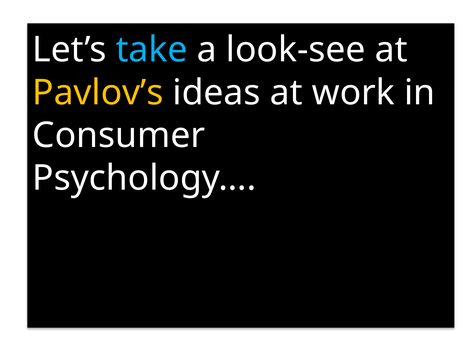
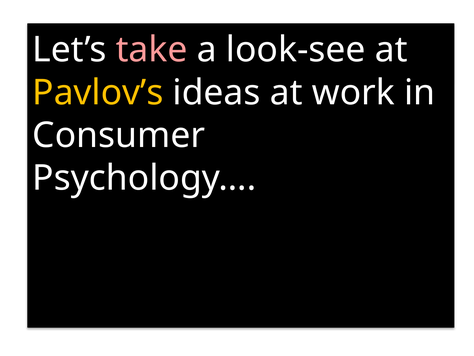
take colour: light blue -> pink (152, 50)
